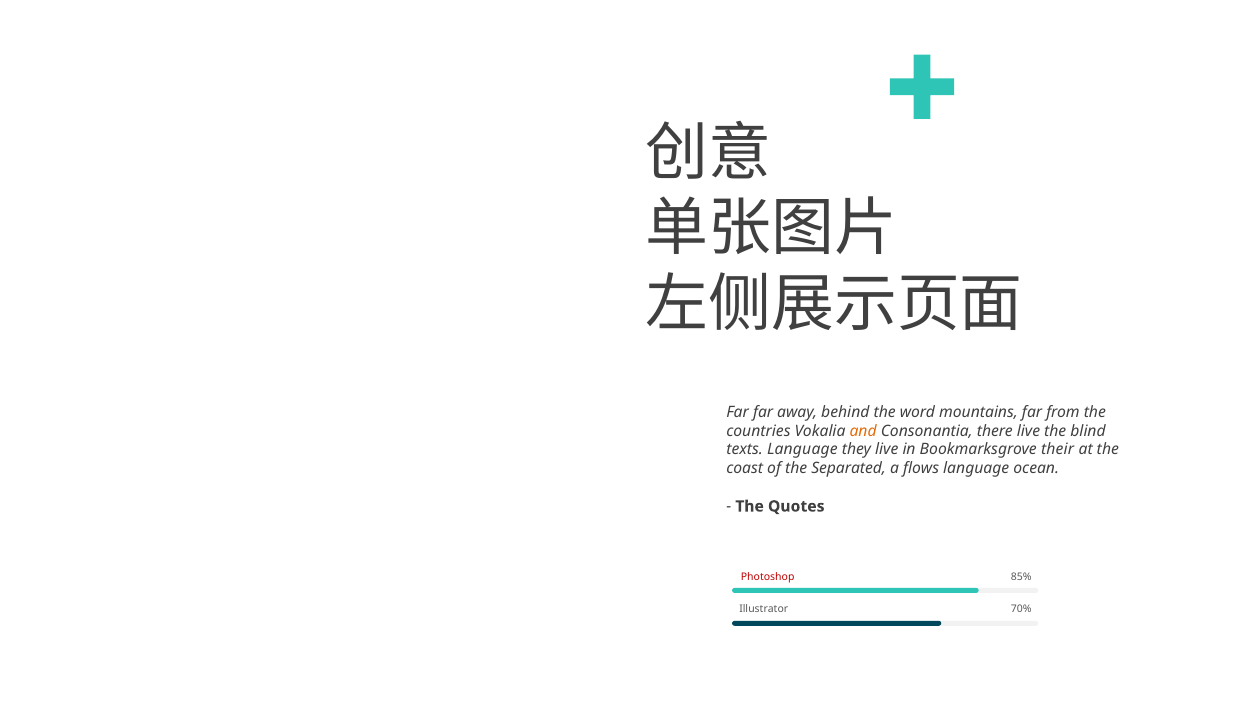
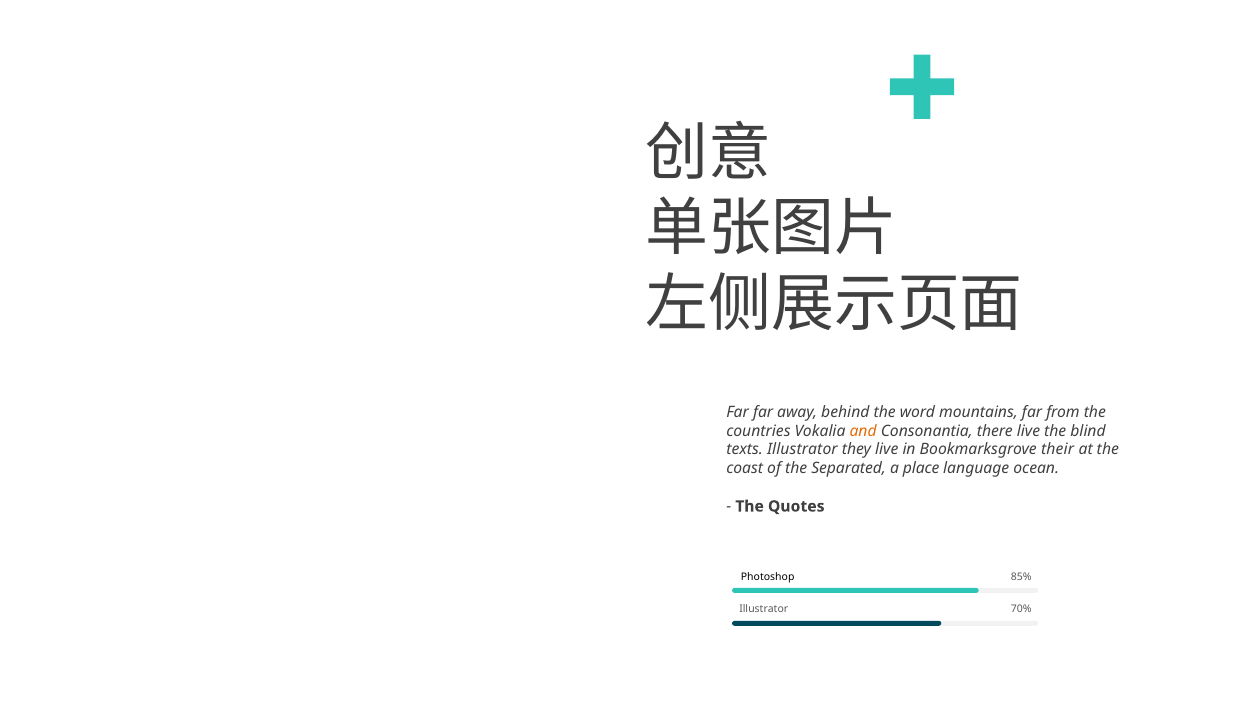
texts Language: Language -> Illustrator (802, 450)
flows: flows -> place (921, 469)
Photoshop colour: red -> black (768, 577)
